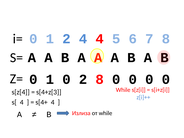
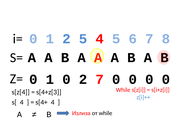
2 4: 4 -> 5 (83, 39)
2 8: 8 -> 7 (100, 79)
